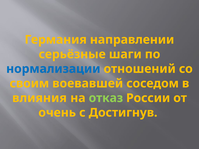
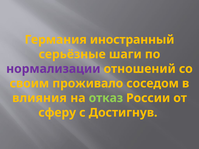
направлении: направлении -> иностранный (132, 40)
нормализации colour: blue -> purple (53, 69)
воевавшей: воевавшей -> проживало (88, 84)
очень: очень -> сферу (57, 113)
